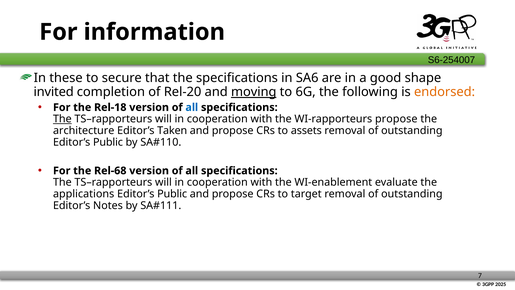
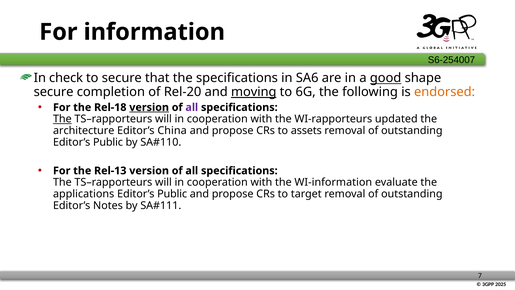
these: these -> check (66, 78)
good underline: none -> present (386, 78)
invited: invited -> secure (54, 92)
version underline: none -> present (149, 107)
all colour: blue -> purple (192, 107)
WI-rapporteurs propose: propose -> updated (396, 119)
Taken: Taken -> China (172, 130)
Rel-68: Rel-68 -> Rel-13 (110, 171)
WI-enablement: WI-enablement -> WI-information (333, 182)
